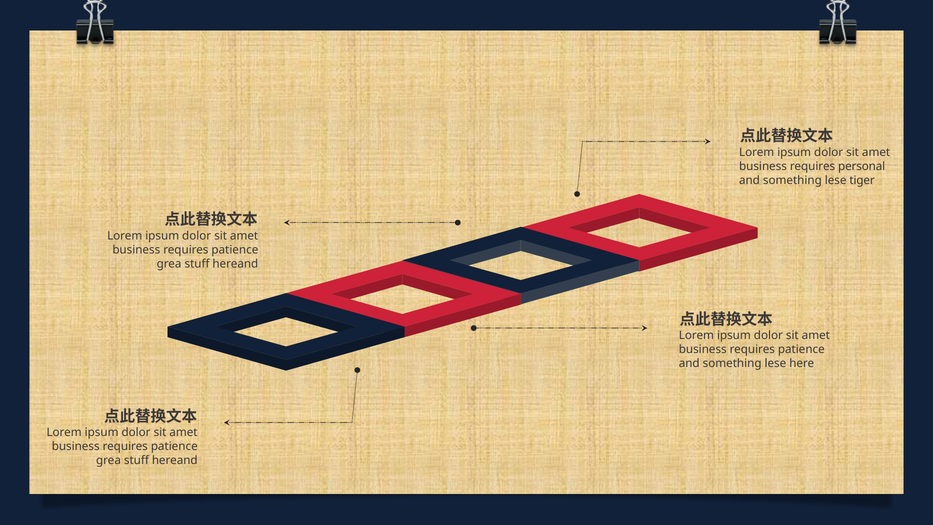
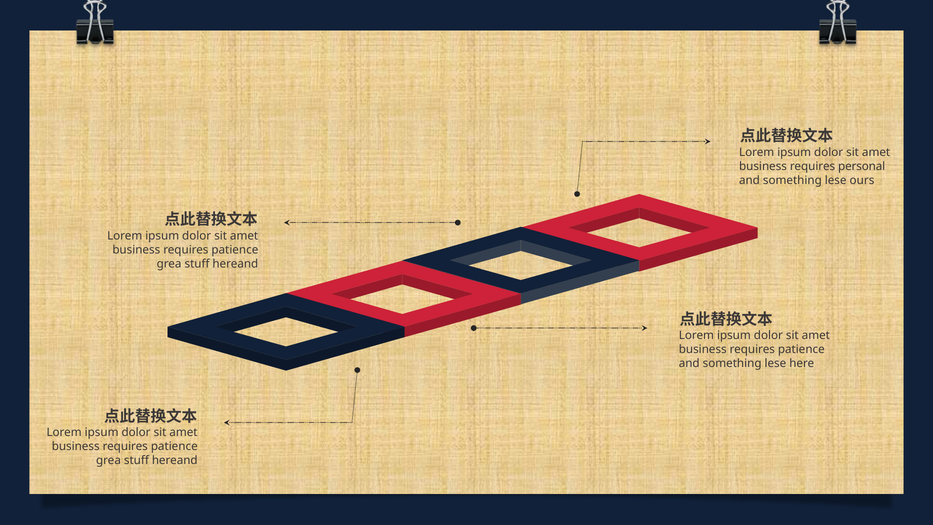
tiger: tiger -> ours (862, 180)
